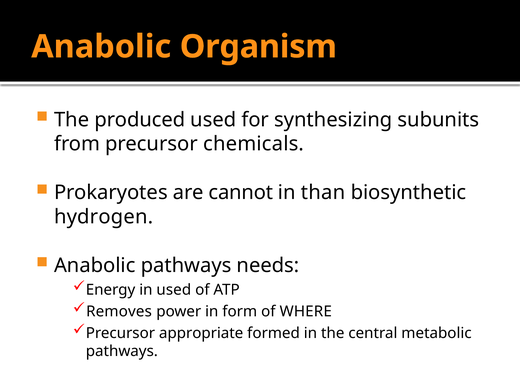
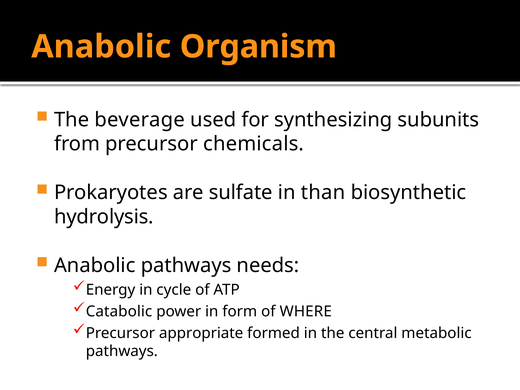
produced: produced -> beverage (140, 120)
cannot: cannot -> sulfate (241, 193)
hydrogen: hydrogen -> hydrolysis (104, 217)
in used: used -> cycle (174, 290)
Removes: Removes -> Catabolic (119, 311)
